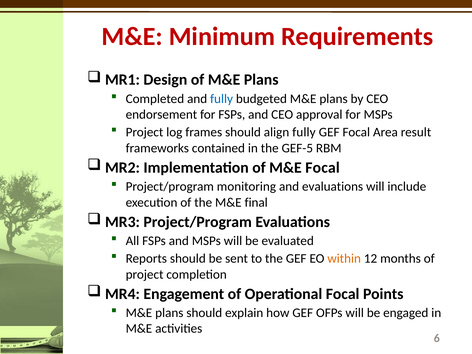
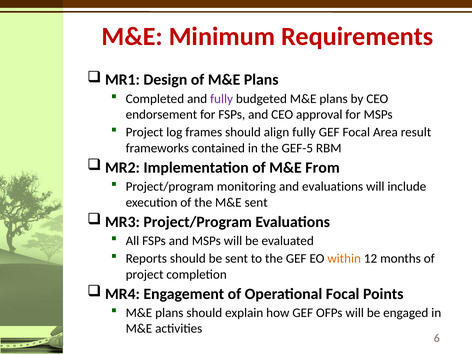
fully colour: blue -> purple (222, 99)
M&E Focal: Focal -> From (323, 168)
M&E final: final -> sent (256, 202)
